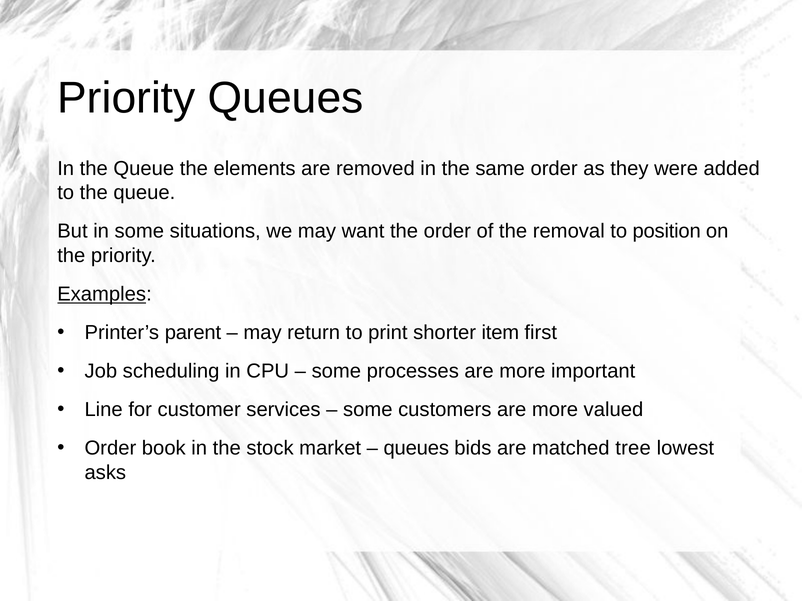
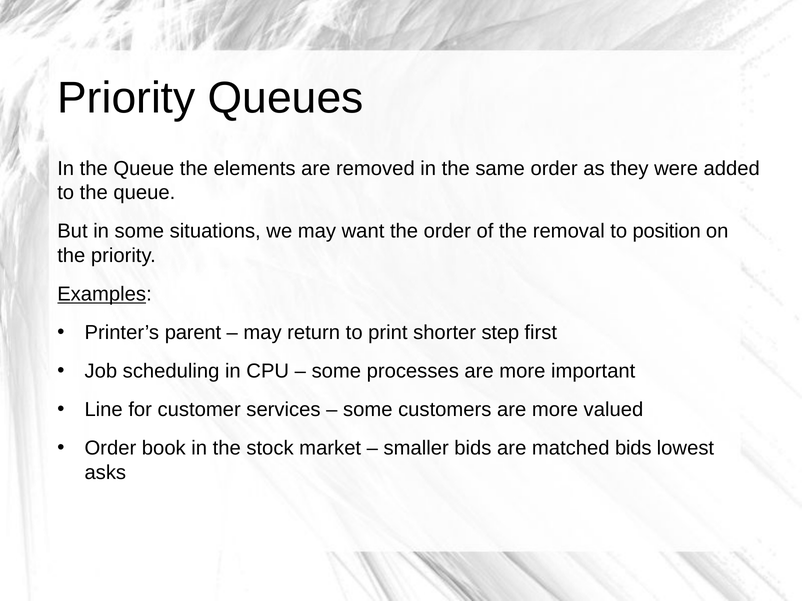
item: item -> step (500, 333)
queues: queues -> smaller (416, 448)
matched tree: tree -> bids (633, 448)
